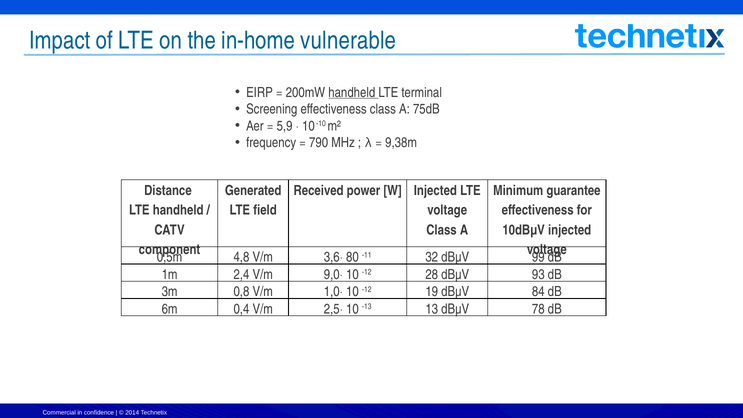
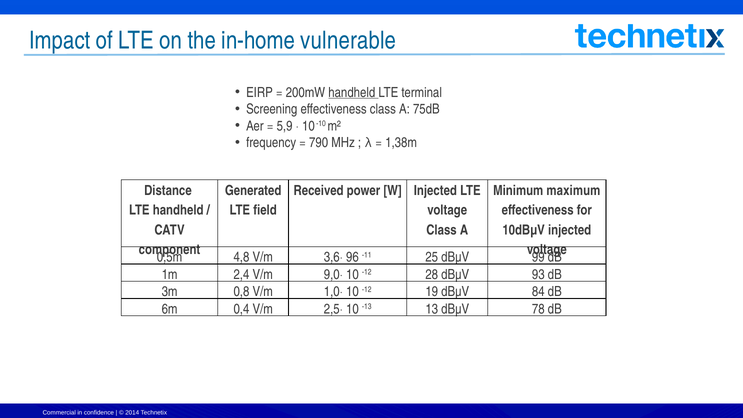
9,38m: 9,38m -> 1,38m (401, 143)
guarantee: guarantee -> maximum (573, 191)
80: 80 -> 96 (352, 257)
32: 32 -> 25 (432, 257)
